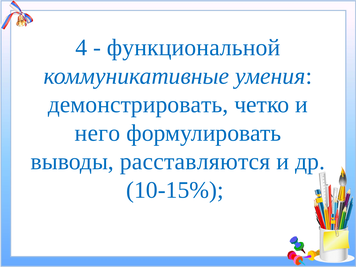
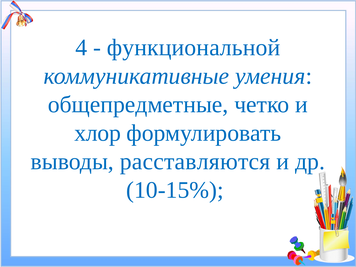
демонстрировать: демонстрировать -> общепредметные (138, 105)
него: него -> хлор (98, 133)
